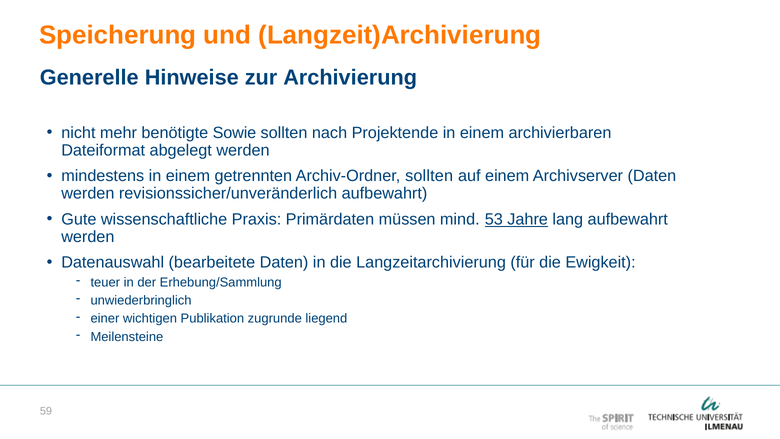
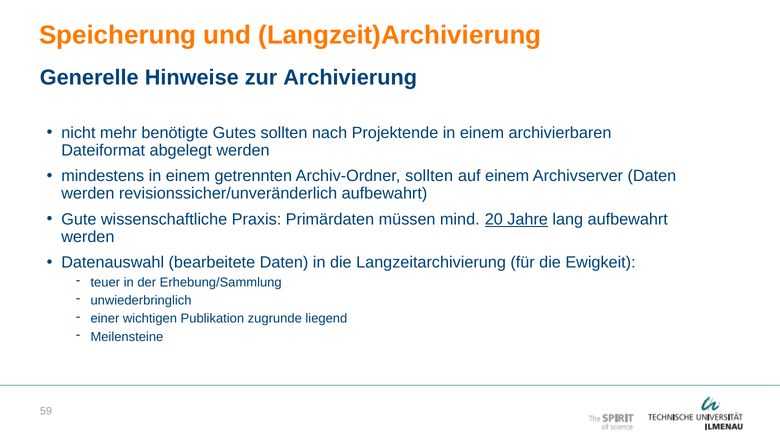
Sowie: Sowie -> Gutes (234, 133)
53: 53 -> 20 (494, 219)
